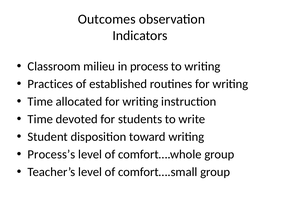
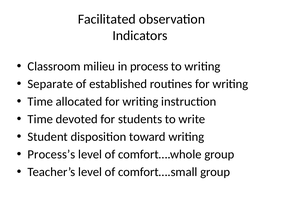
Outcomes: Outcomes -> Facilitated (107, 19)
Practices: Practices -> Separate (50, 84)
